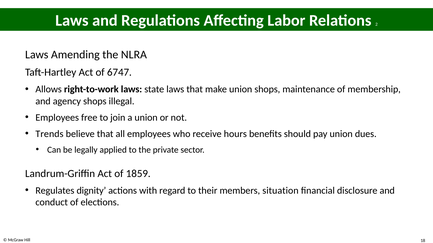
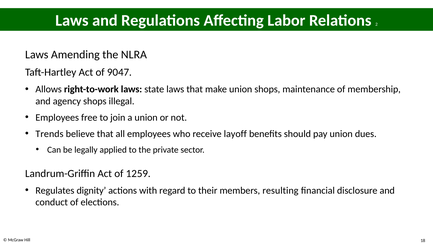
67: 67 -> 90 (113, 73)
hours: hours -> layoff (235, 134)
of 18: 18 -> 12 (131, 174)
situation: situation -> resulting (280, 191)
